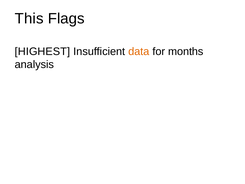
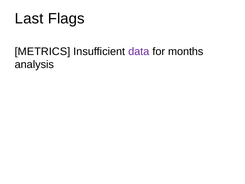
This: This -> Last (29, 19)
HIGHEST: HIGHEST -> METRICS (42, 51)
data colour: orange -> purple (139, 51)
